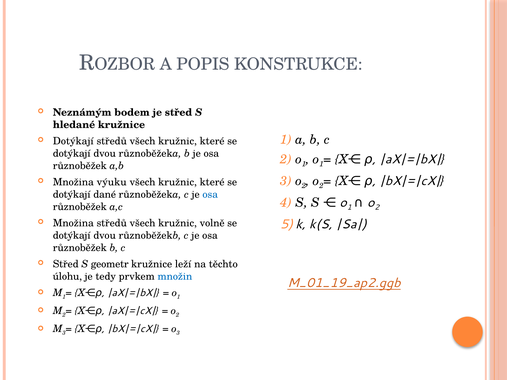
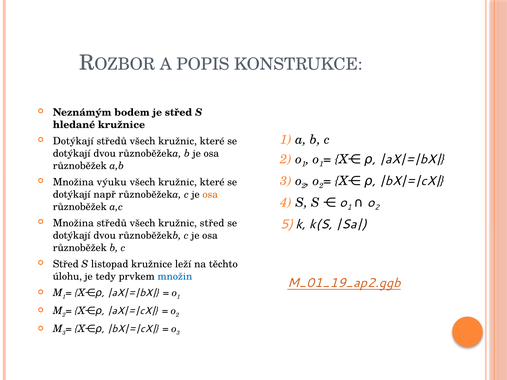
dané: dané -> např (105, 195)
osa colour: blue -> orange (210, 195)
kružnic volně: volně -> střed (212, 223)
geometr: geometr -> listopad (110, 264)
